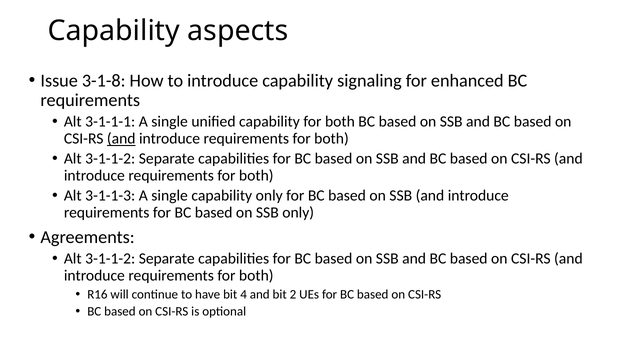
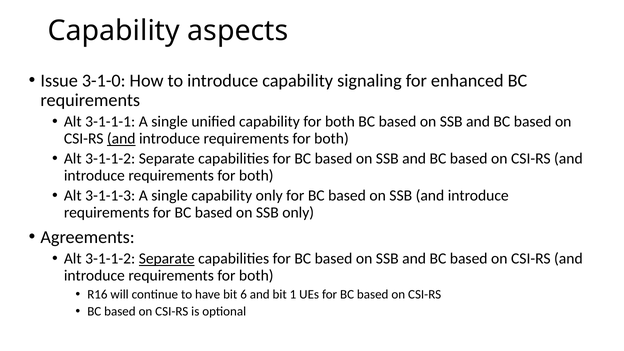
3-1-8: 3-1-8 -> 3-1-0 (104, 81)
Separate underline: none -> present (167, 259)
4: 4 -> 6 (244, 294)
2: 2 -> 1 (293, 294)
